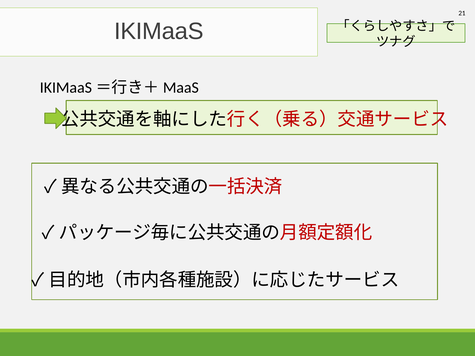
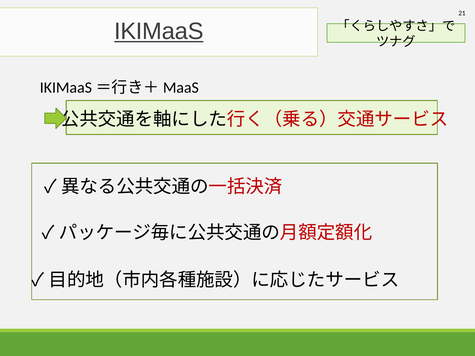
IKIMaaS underline: none -> present (159, 31)
